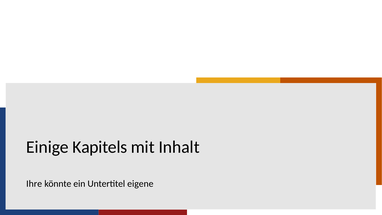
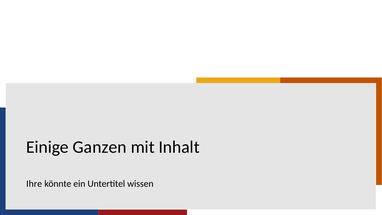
Kapitels: Kapitels -> Ganzen (100, 147)
eigene: eigene -> wissen (140, 184)
